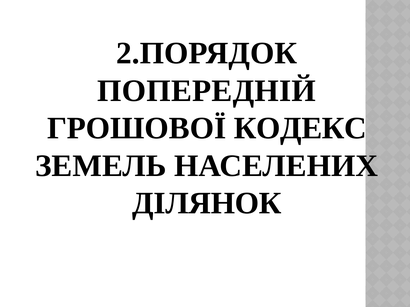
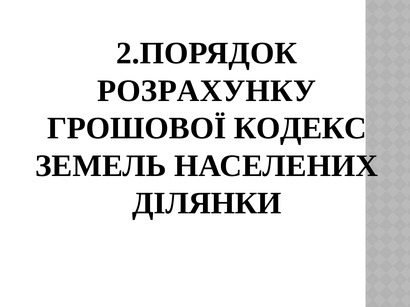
ПОПЕРЕДНІЙ: ПОПЕРЕДНІЙ -> РОЗРАХУНКУ (207, 91)
ДІЛЯНОК: ДІЛЯНОК -> ДІЛЯНКИ (207, 204)
